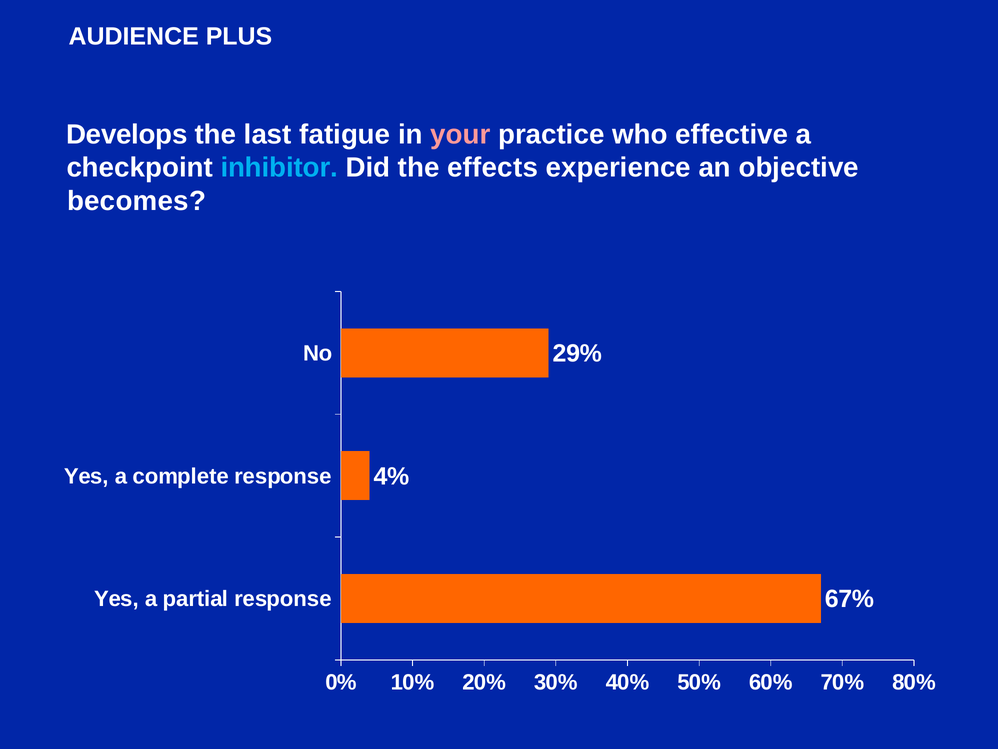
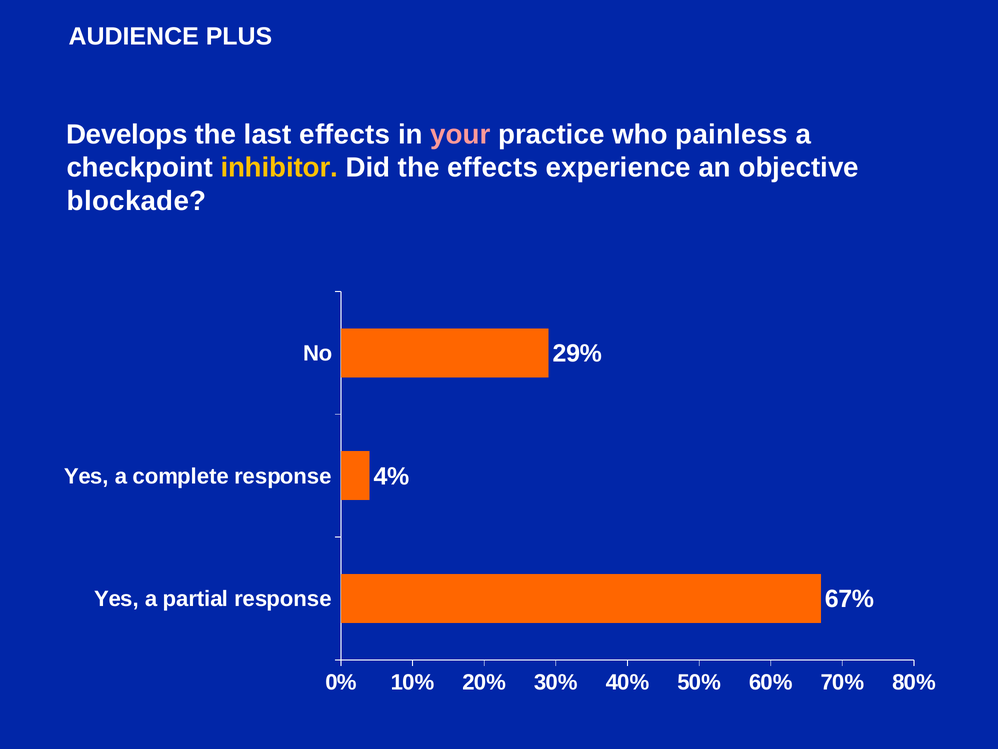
last fatigue: fatigue -> effects (345, 134)
effective: effective -> painless (732, 134)
inhibitor colour: light blue -> yellow (279, 168)
becomes: becomes -> blockade (137, 201)
